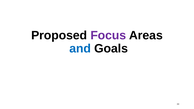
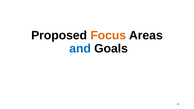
Focus colour: purple -> orange (108, 35)
